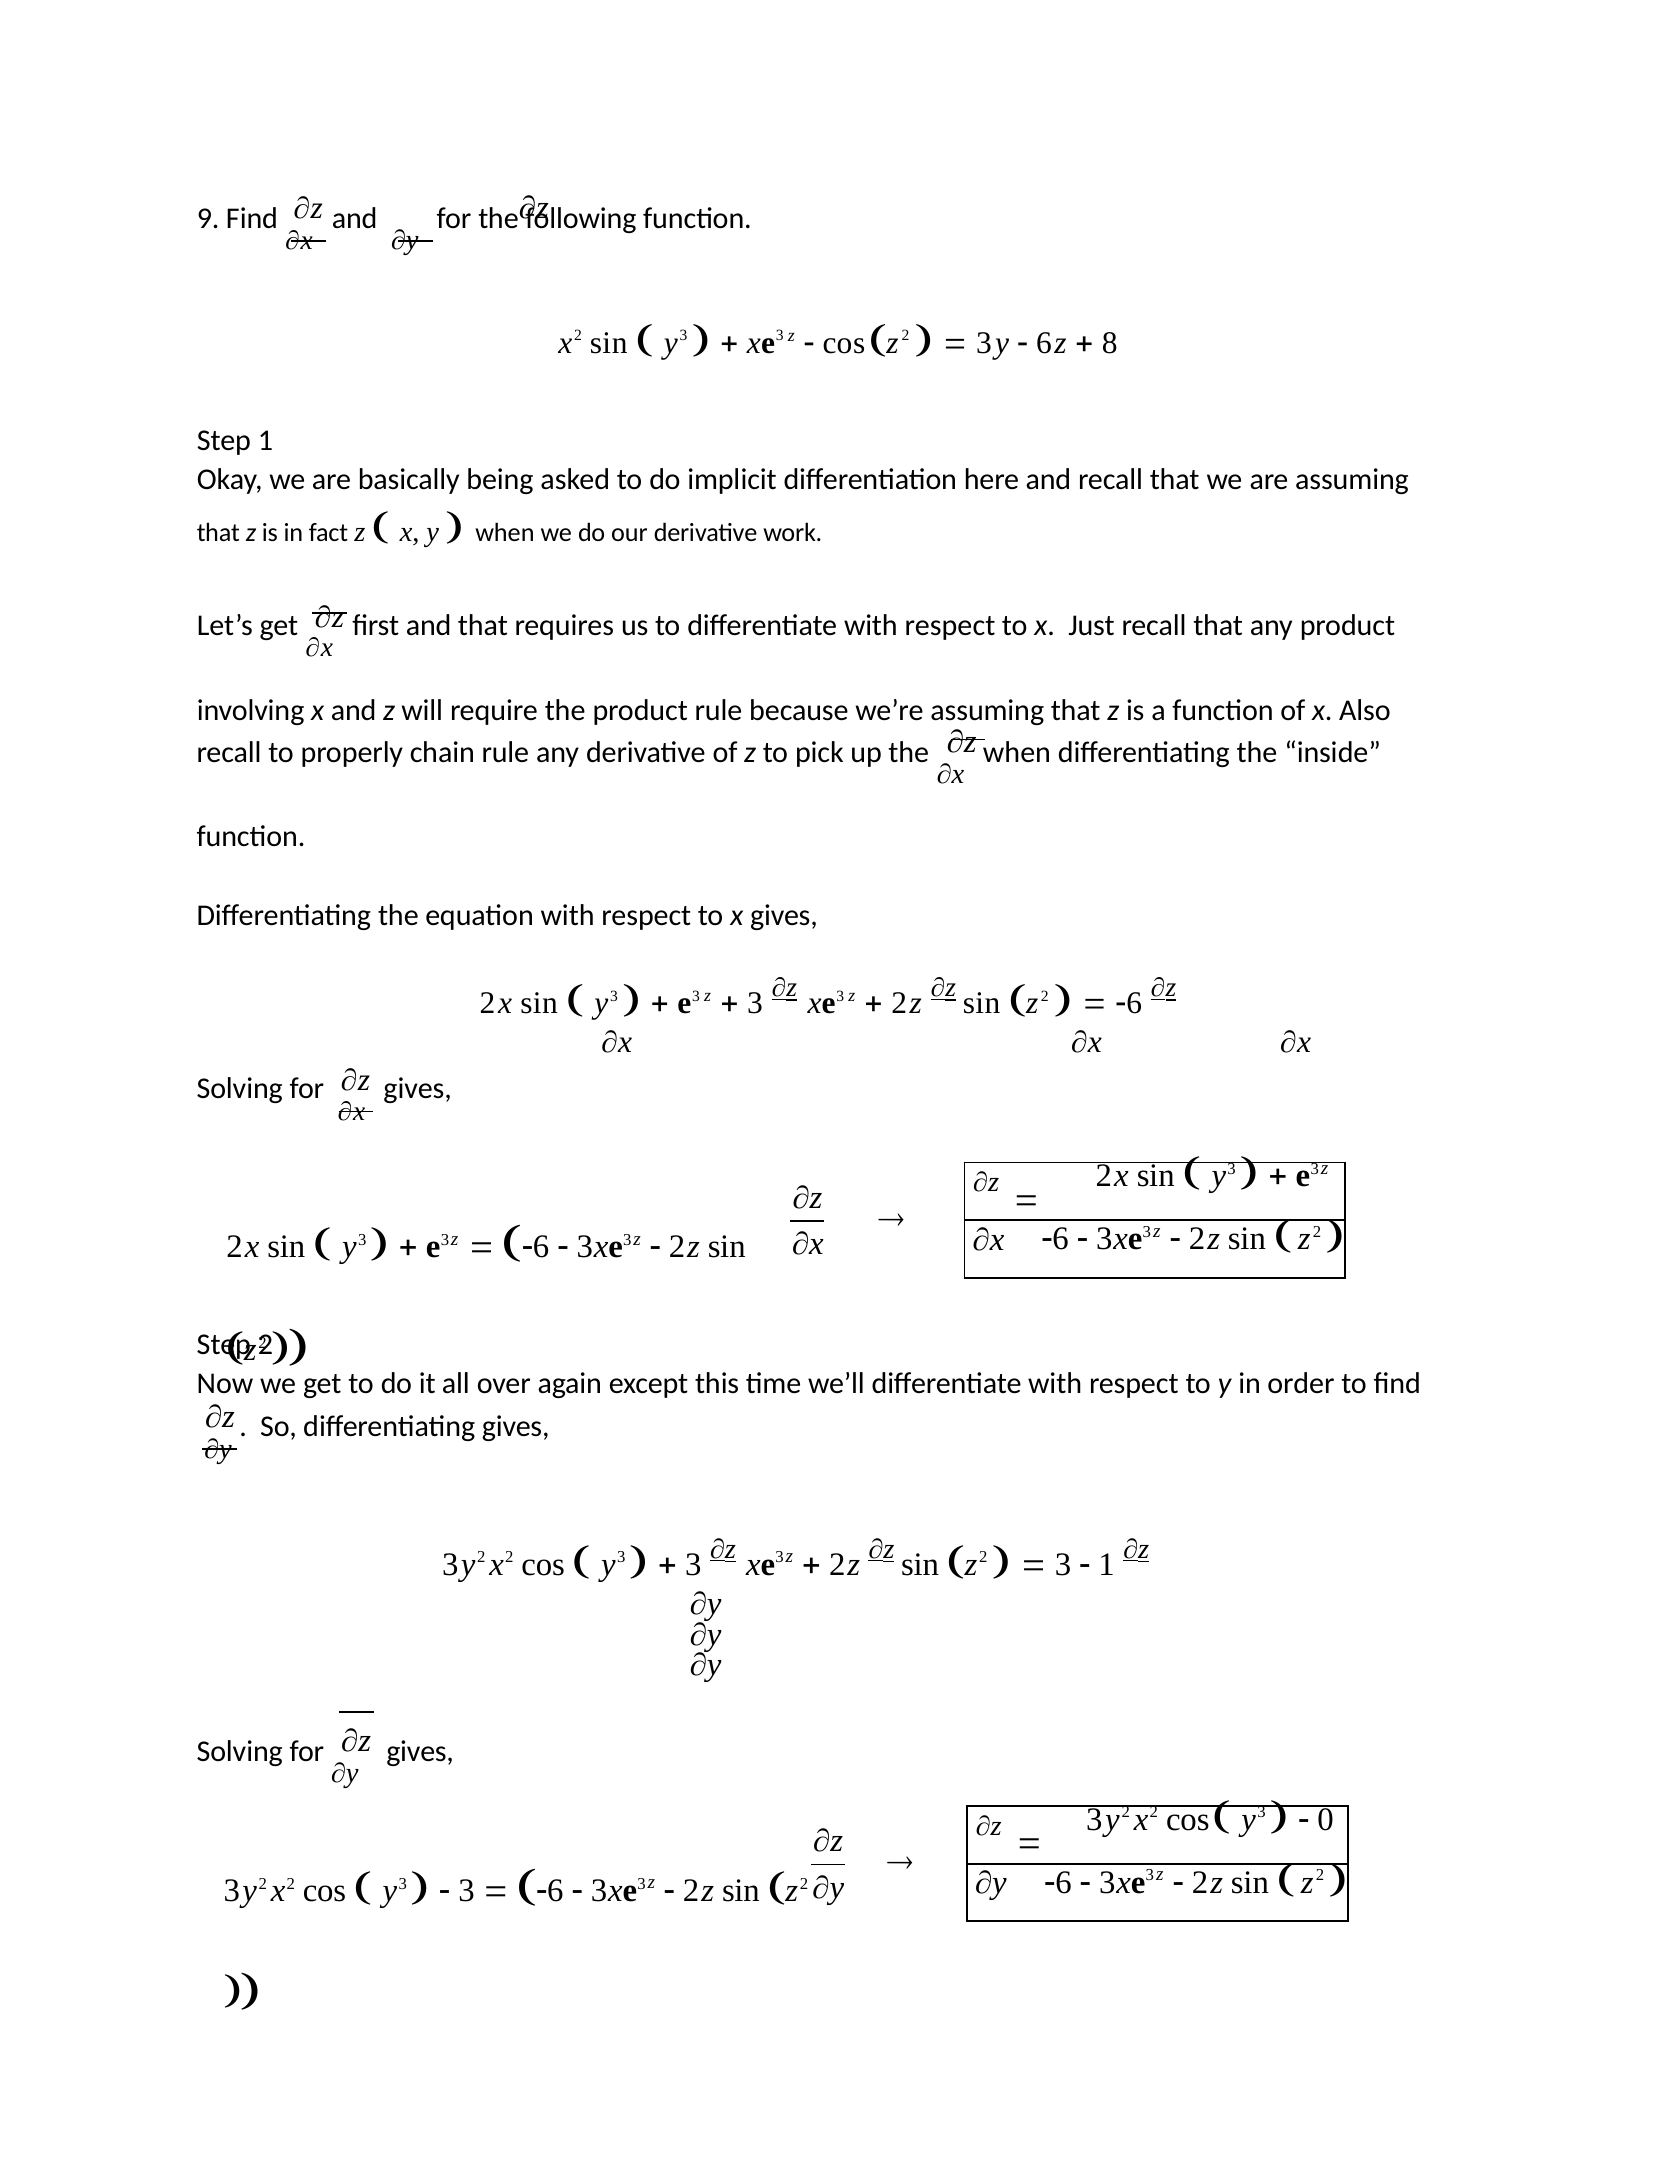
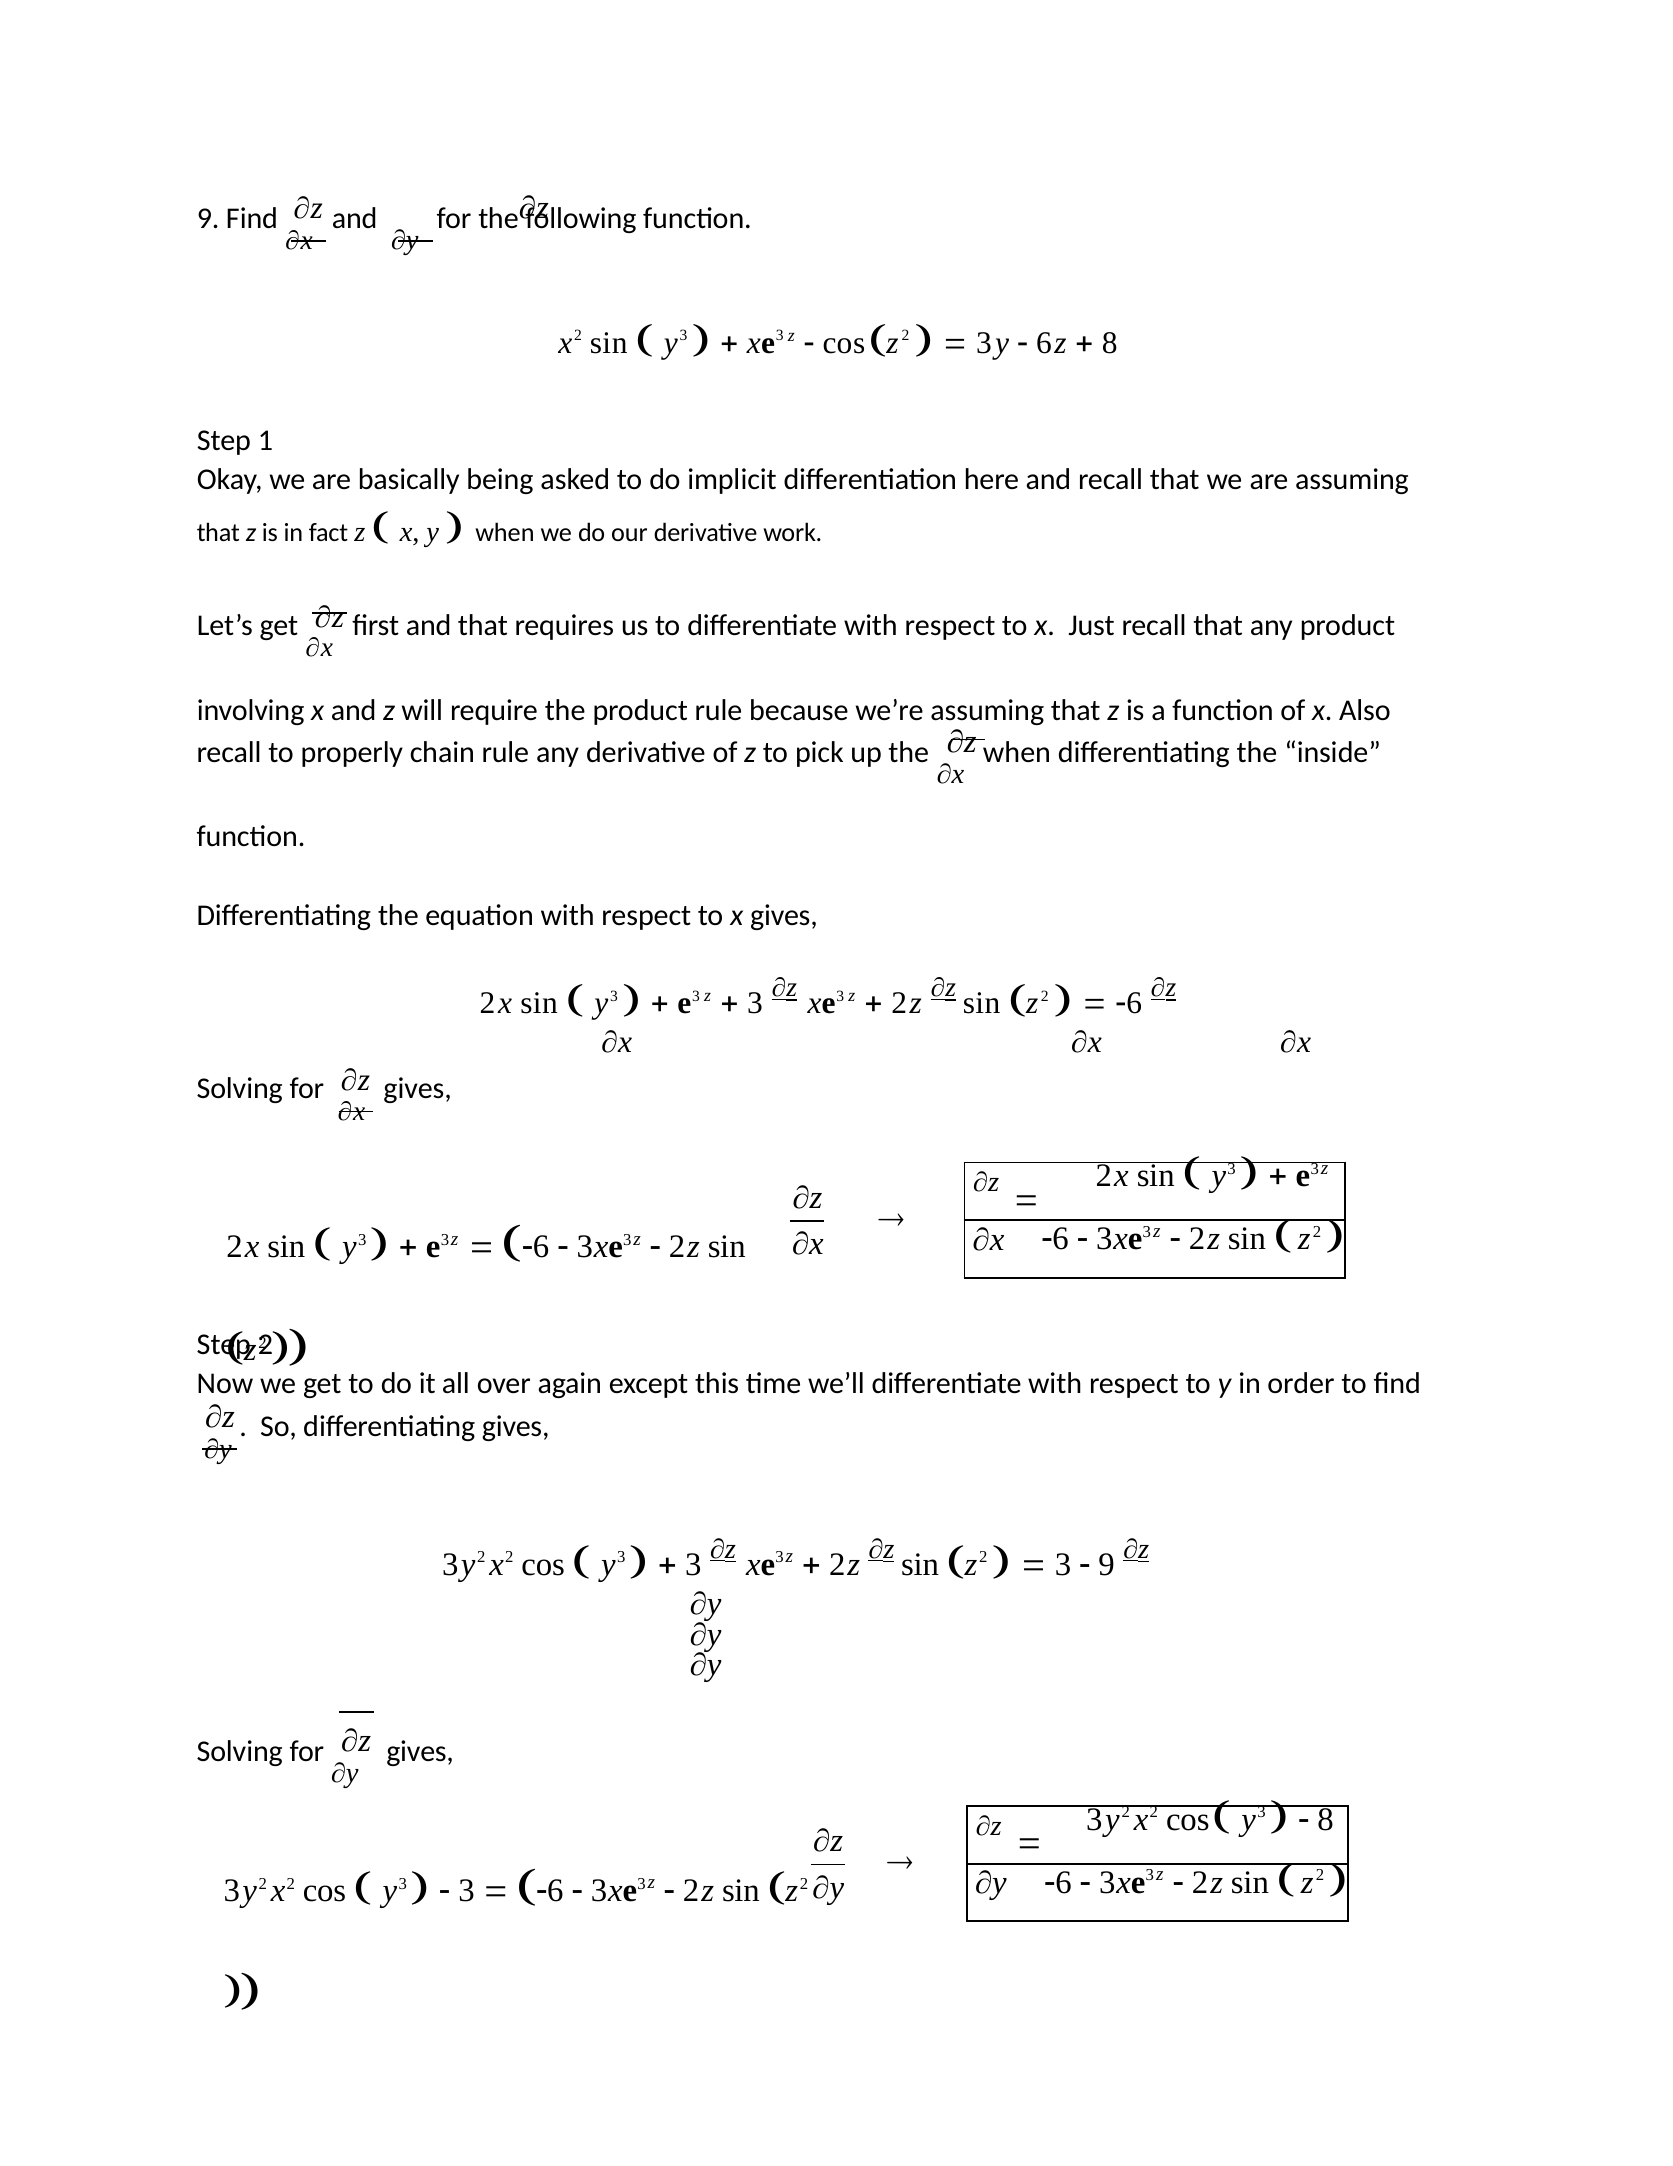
1: 1 -> 9 (1107, 1564)
0: 0 -> 8 (1326, 1818)
